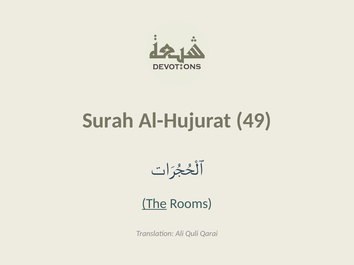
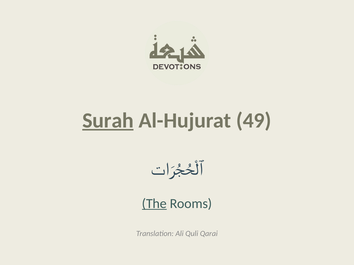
Surah underline: none -> present (108, 121)
